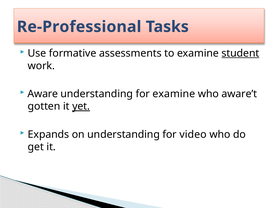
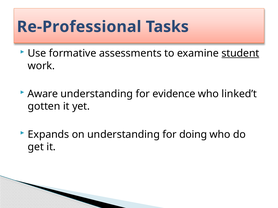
for examine: examine -> evidence (174, 94)
aware’t: aware’t -> linked’t (239, 94)
yet underline: present -> none (81, 107)
video: video -> doing (193, 135)
